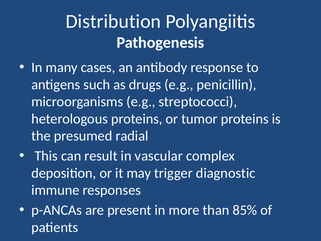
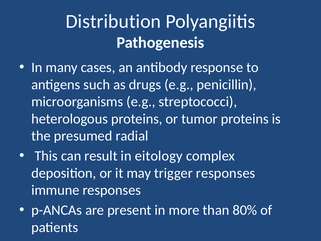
vascular: vascular -> eitology (159, 156)
trigger diagnostic: diagnostic -> responses (226, 173)
85%: 85% -> 80% (245, 210)
